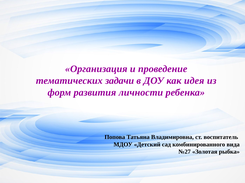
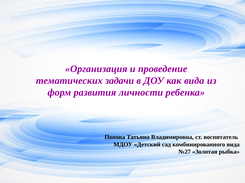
как идея: идея -> вида (194, 81)
